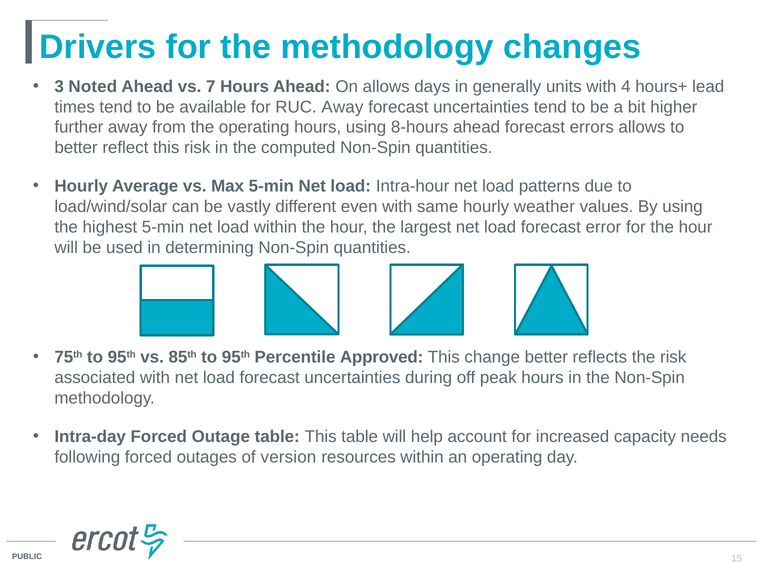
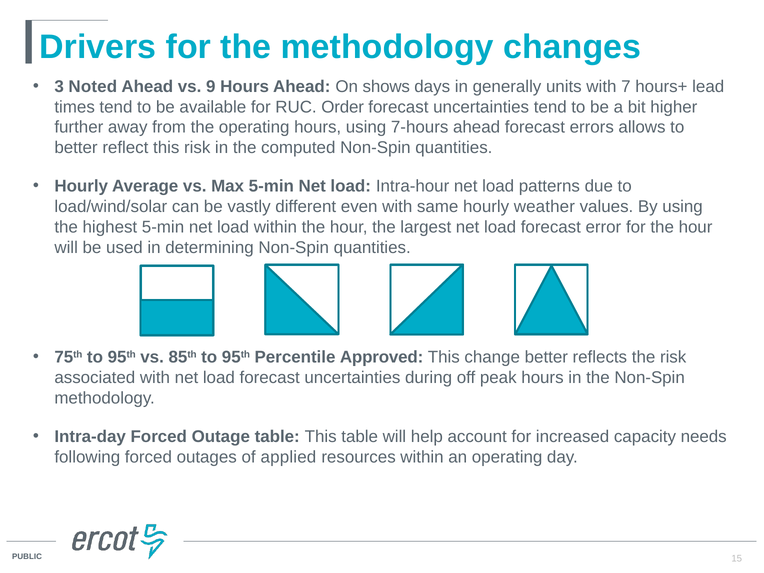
7: 7 -> 9 (211, 87)
On allows: allows -> shows (386, 87)
4: 4 -> 7 (626, 87)
RUC Away: Away -> Order (343, 107)
8-hours: 8-hours -> 7-hours (420, 127)
version: version -> applied (288, 457)
